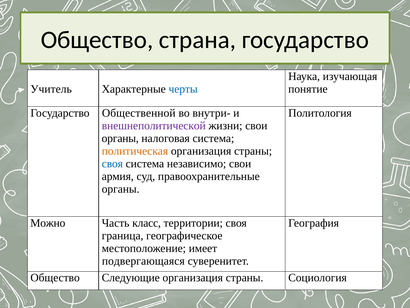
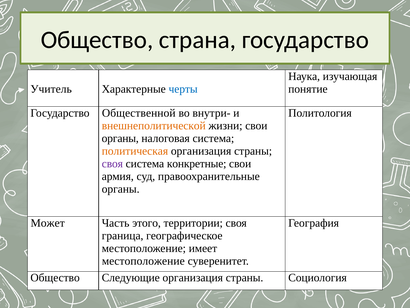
внешнеполитической colour: purple -> orange (154, 125)
своя colour: blue -> purple (112, 163)
независимо: независимо -> конкретные (197, 163)
Можно: Можно -> Может (48, 223)
класс: класс -> этого (147, 223)
подвергающаяся: подвергающаяся -> местоположение (143, 260)
